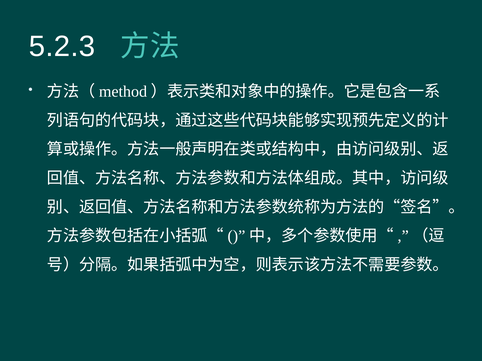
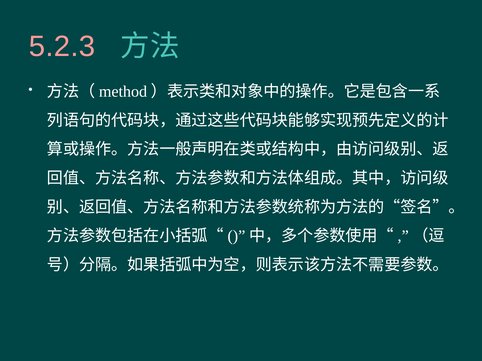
5.2.3 colour: white -> pink (62, 47)
